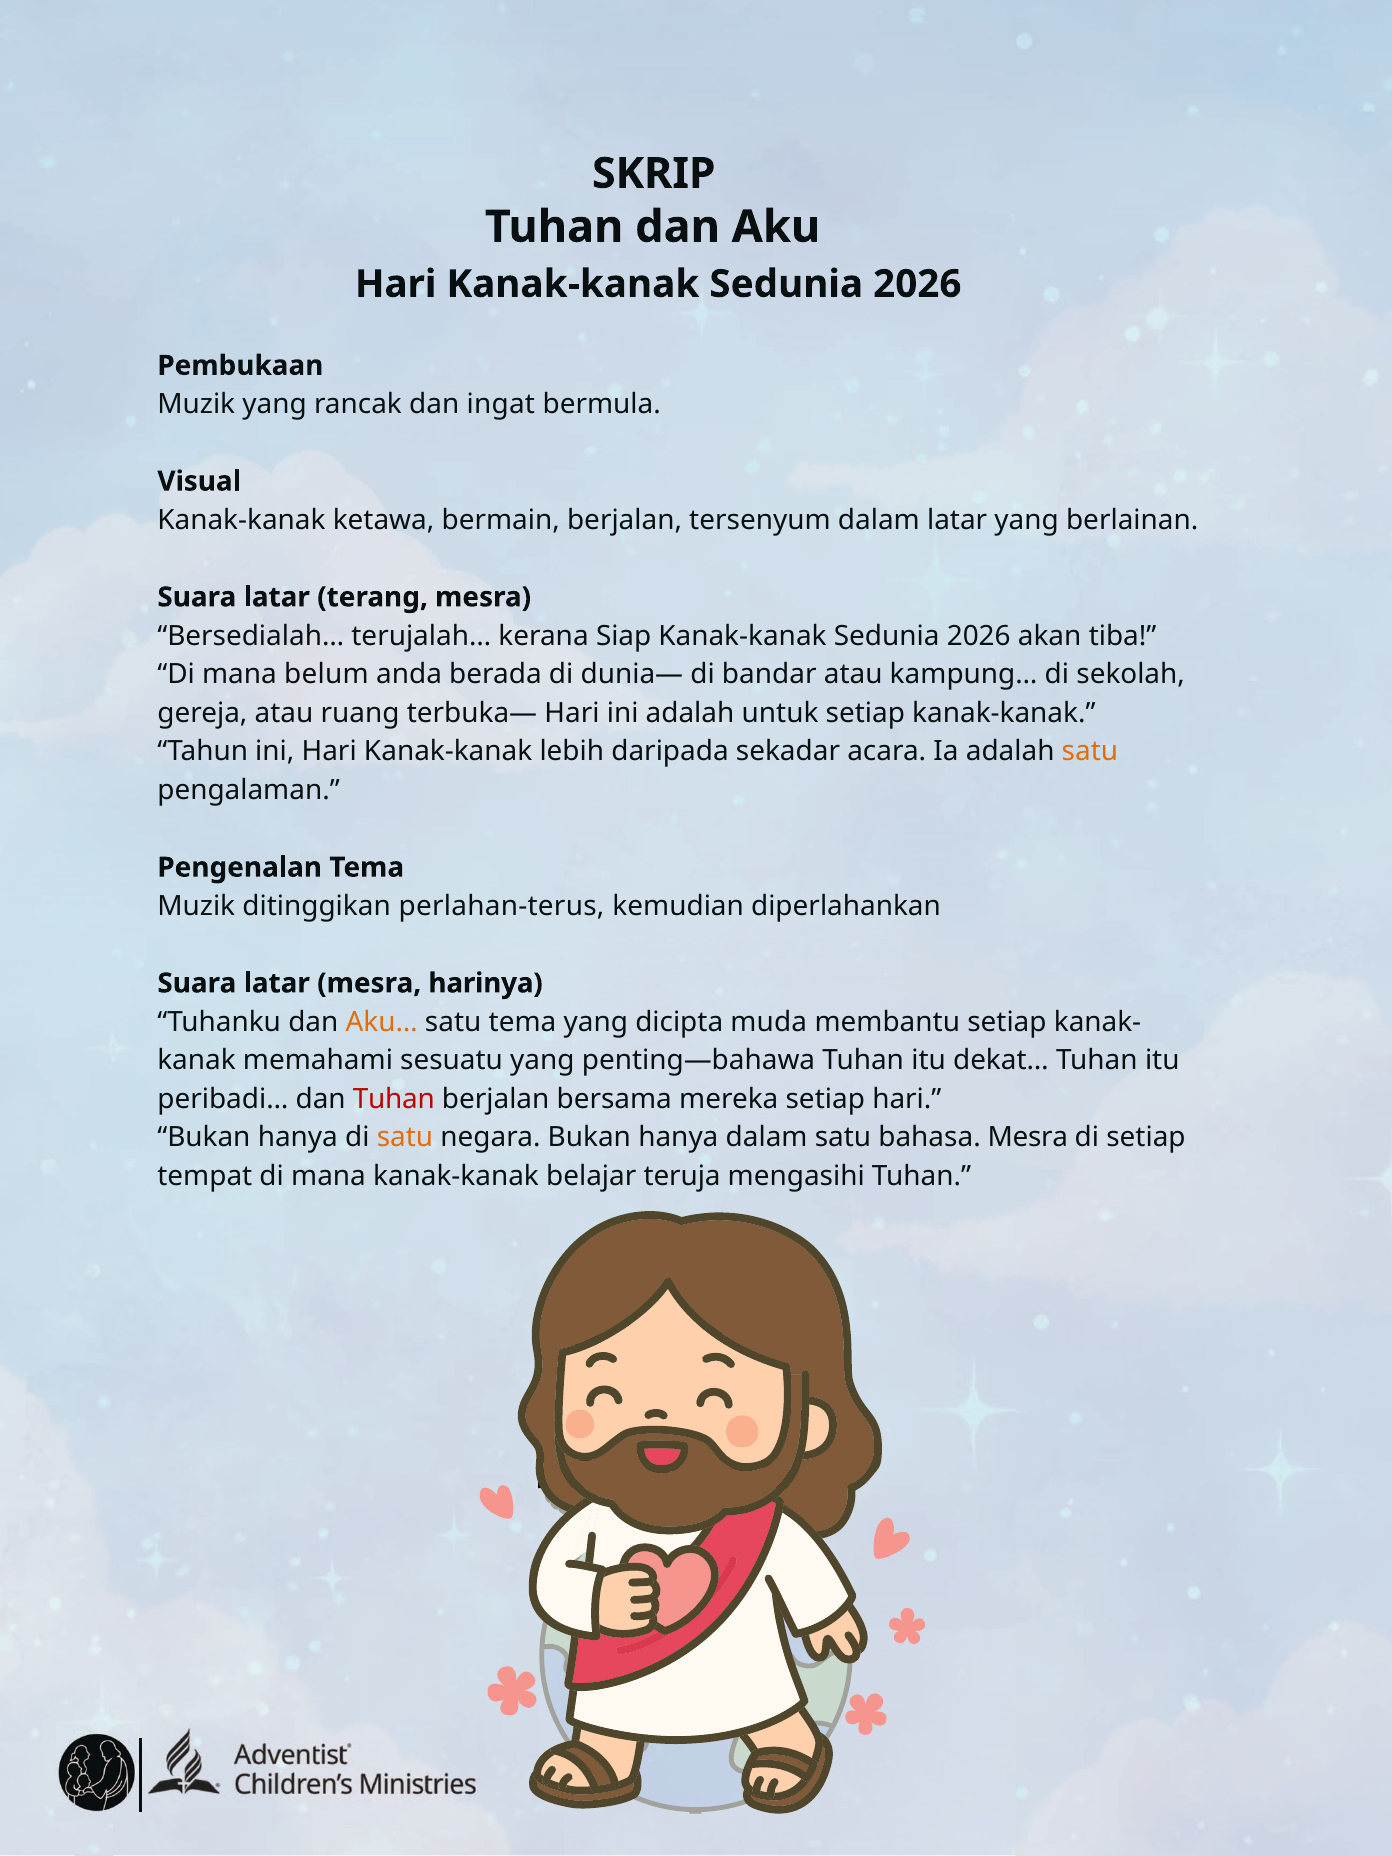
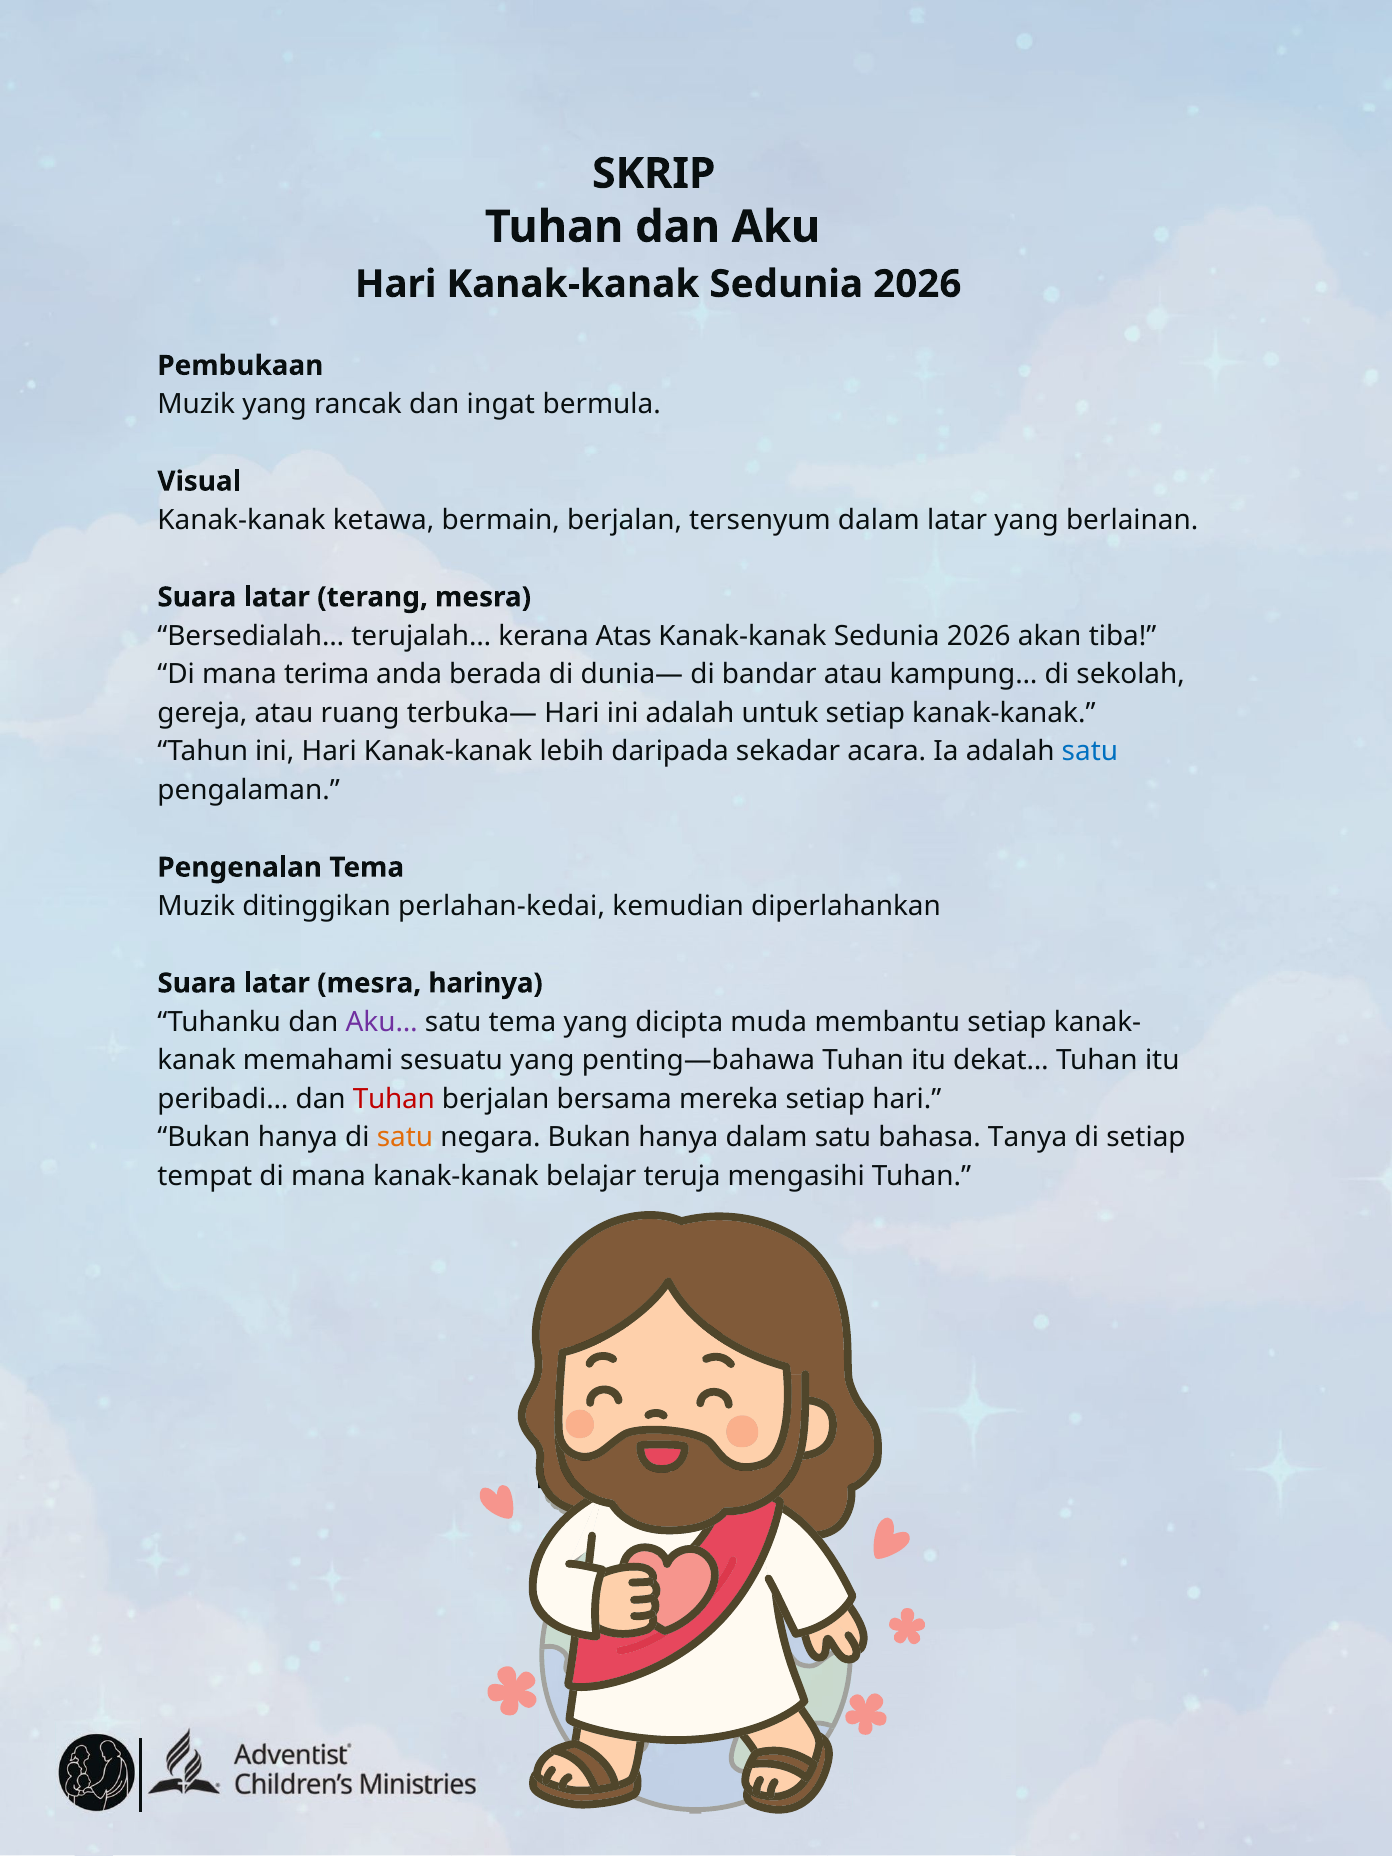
Siap: Siap -> Atas (624, 636)
belum: belum -> terima (327, 674)
satu colour: orange -> blue (1090, 752)
perlahan-terus: perlahan-terus -> perlahan-kedai (502, 906)
Aku… colour: orange -> purple (382, 1022)
bahasa Mesra: Mesra -> Tanya (1028, 1138)
